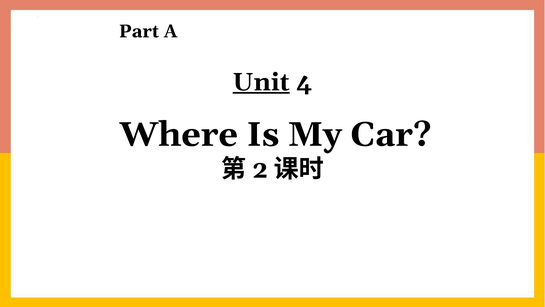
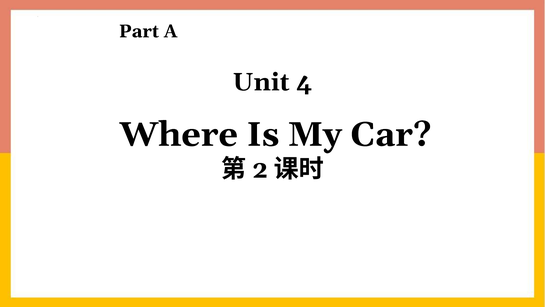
Unit underline: present -> none (261, 82)
